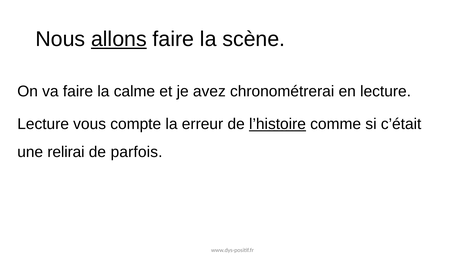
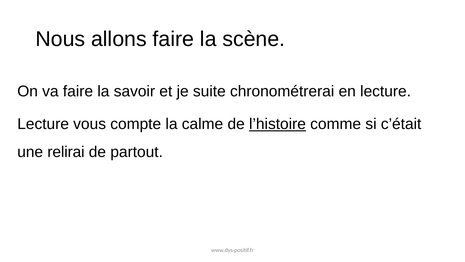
allons underline: present -> none (119, 39)
calme: calme -> savoir (134, 91)
avez: avez -> suite (209, 91)
erreur: erreur -> calme (203, 124)
parfois: parfois -> partout (137, 152)
